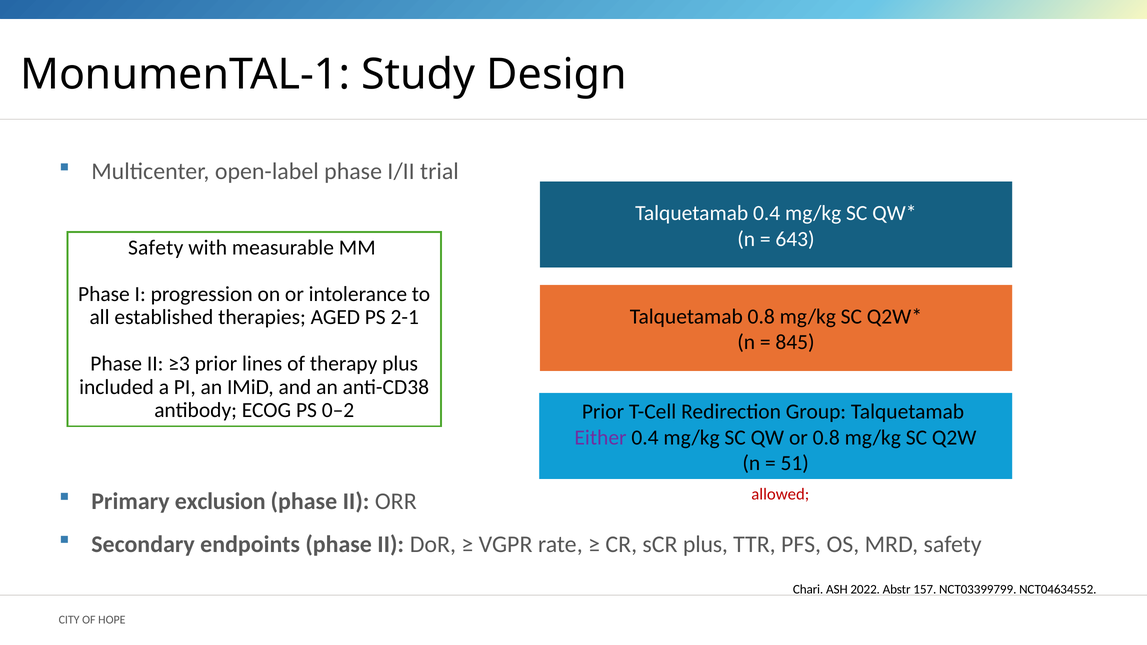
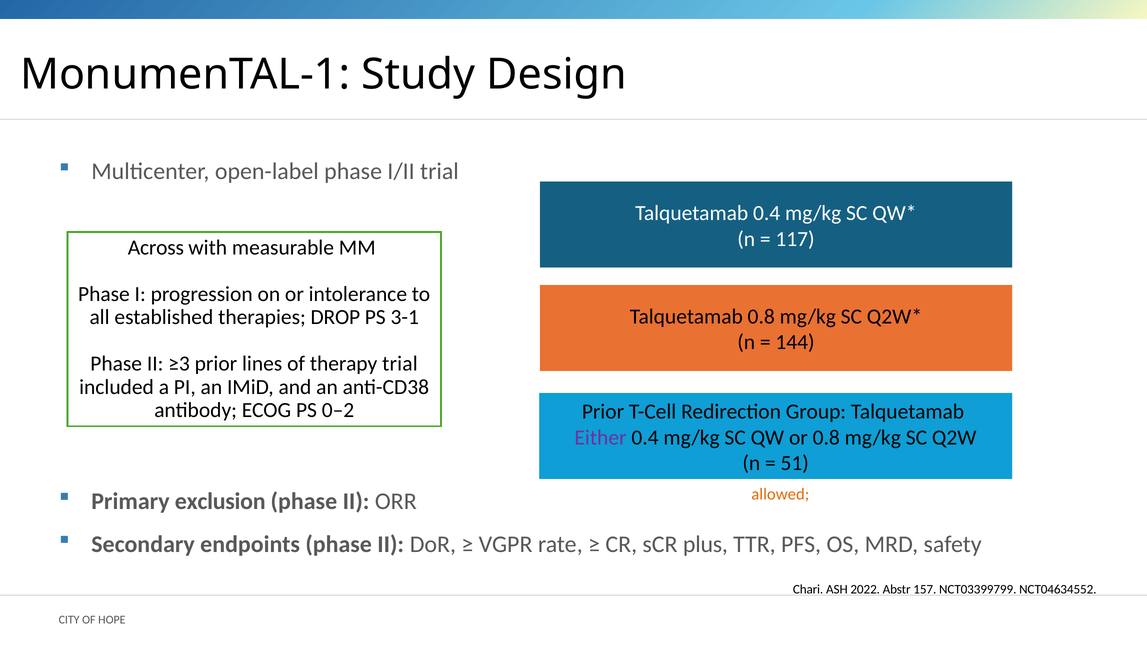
643: 643 -> 117 (795, 239)
Safety: Safety -> Across (156, 248)
AGED: AGED -> DROP (335, 317)
2-1: 2-1 -> 3-1 (405, 317)
845: 845 -> 144 (795, 342)
therapy plus: plus -> trial (400, 364)
allowed colour: red -> orange (780, 495)
